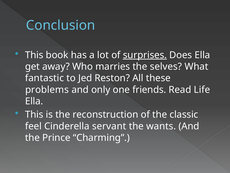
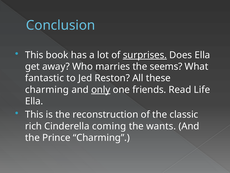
selves: selves -> seems (166, 66)
problems: problems -> charming (47, 89)
only underline: none -> present (101, 89)
feel: feel -> rich (33, 126)
servant: servant -> coming (109, 126)
